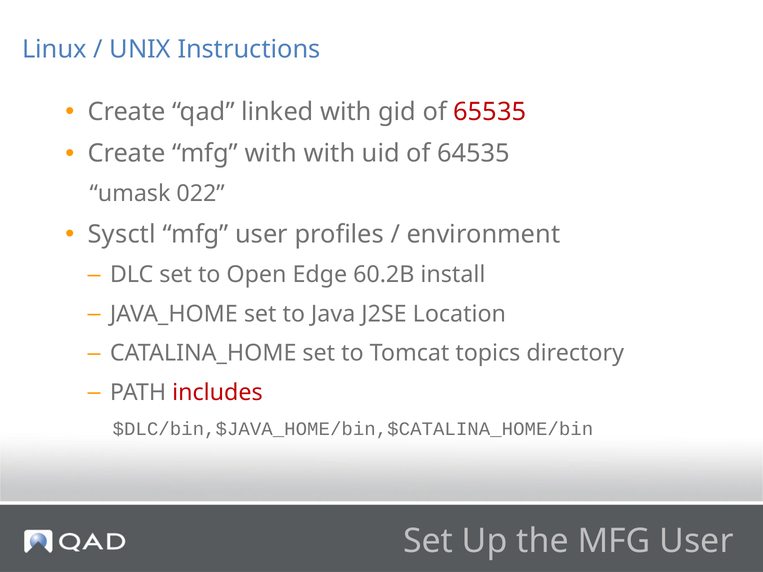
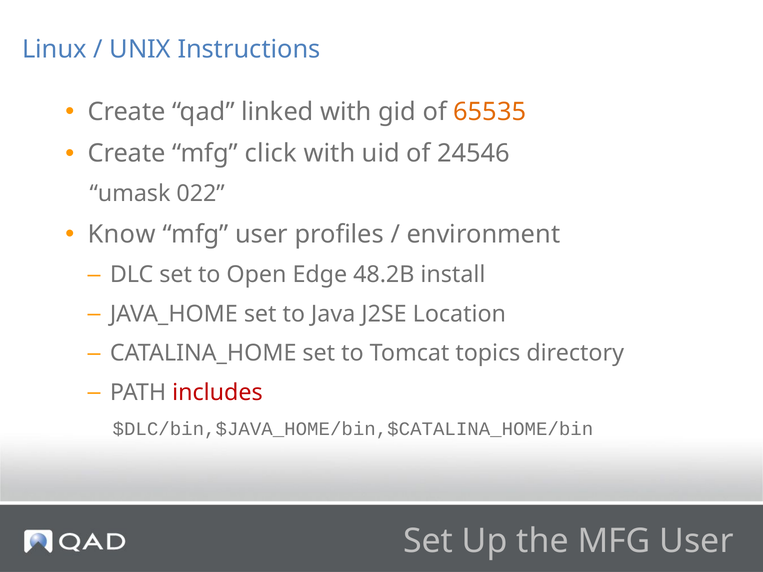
65535 colour: red -> orange (490, 112)
mfg with: with -> click (271, 153)
64535: 64535 -> 24546 (474, 153)
Sysctl: Sysctl -> Know (122, 234)
60.2B: 60.2B -> 48.2B (384, 275)
